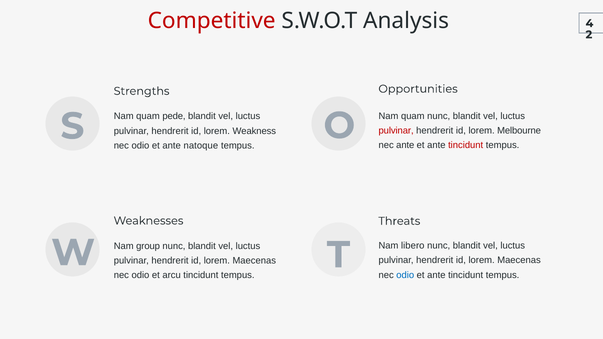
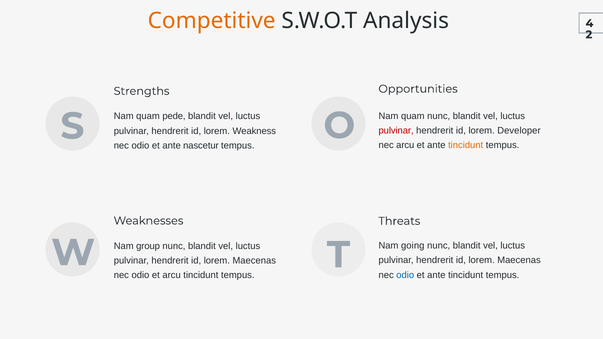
Competitive colour: red -> orange (212, 21)
Melbourne: Melbourne -> Developer (519, 131)
nec ante: ante -> arcu (405, 145)
tincidunt colour: red -> orange (466, 145)
natoque: natoque -> nascetur (201, 146)
libero: libero -> going (413, 246)
